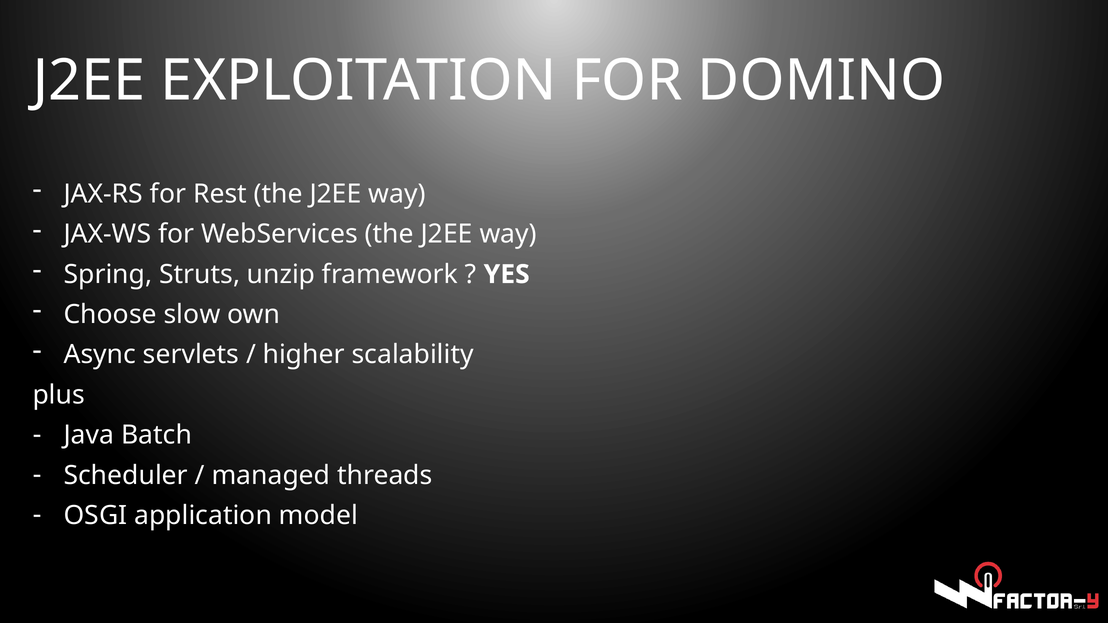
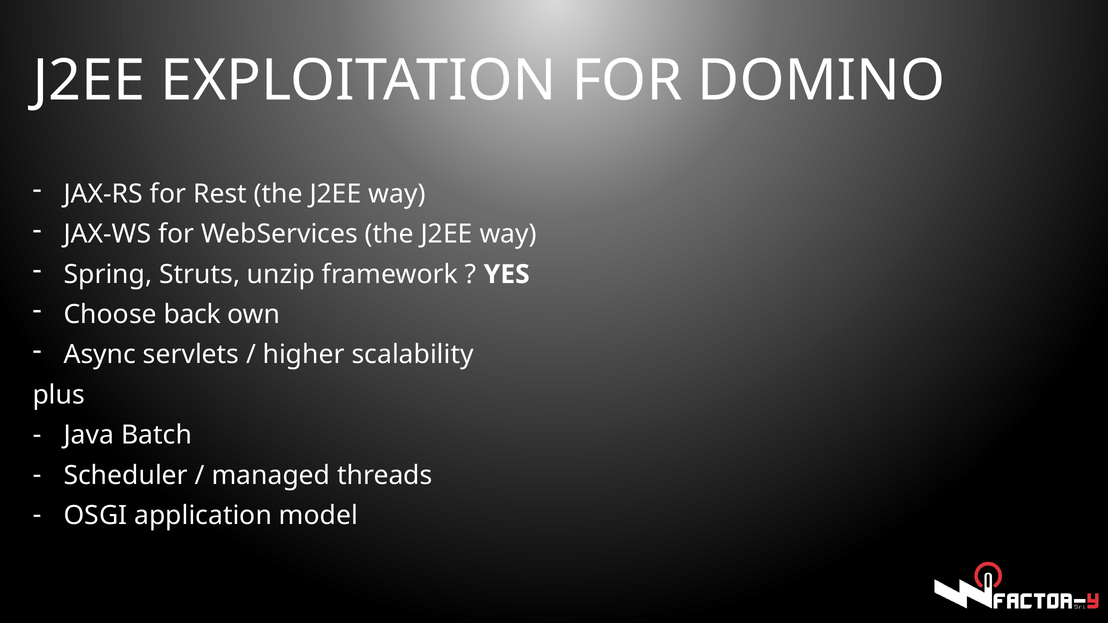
slow: slow -> back (192, 315)
